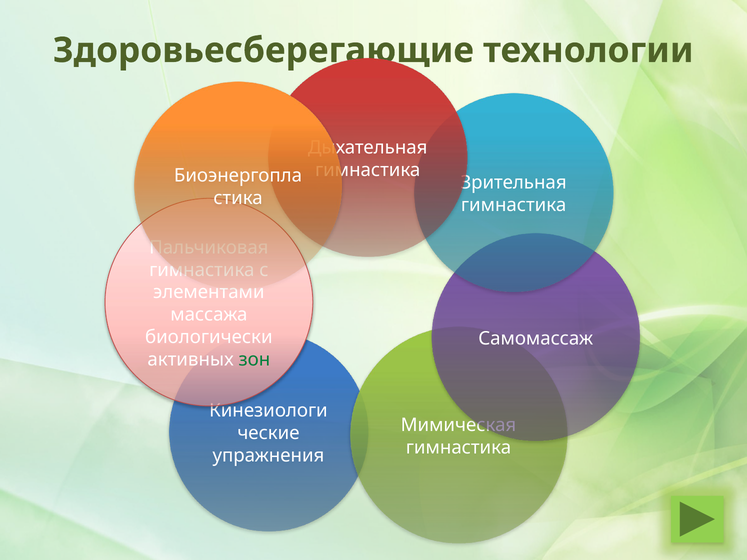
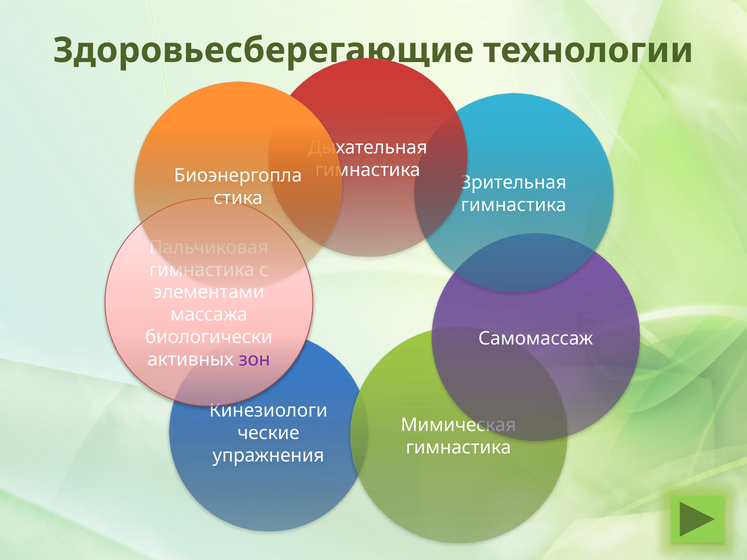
зон colour: green -> purple (254, 360)
